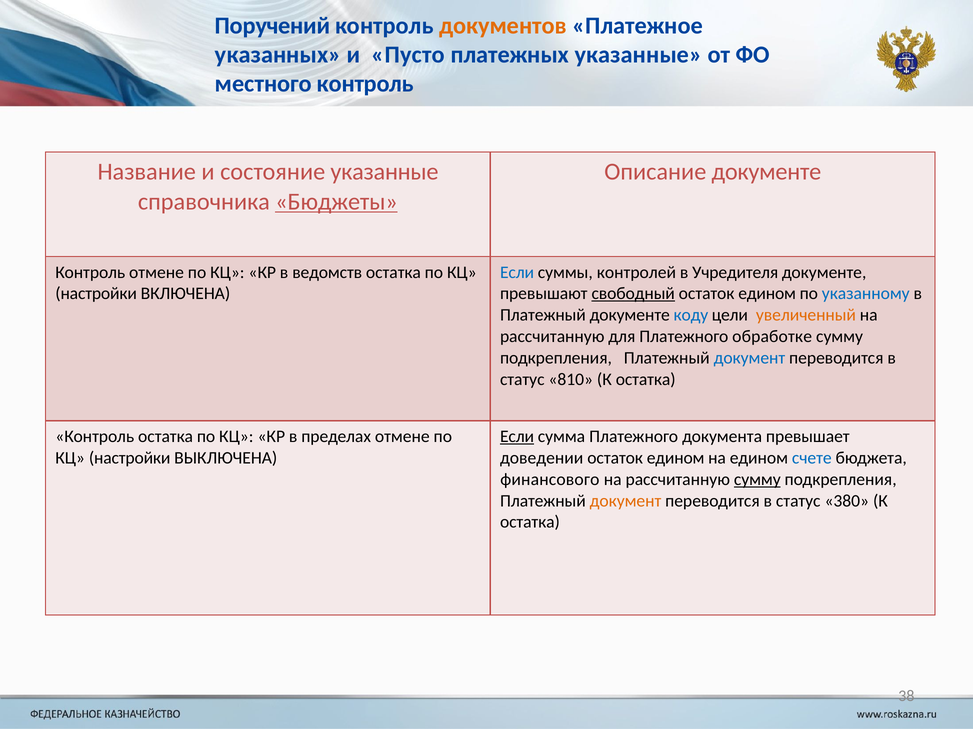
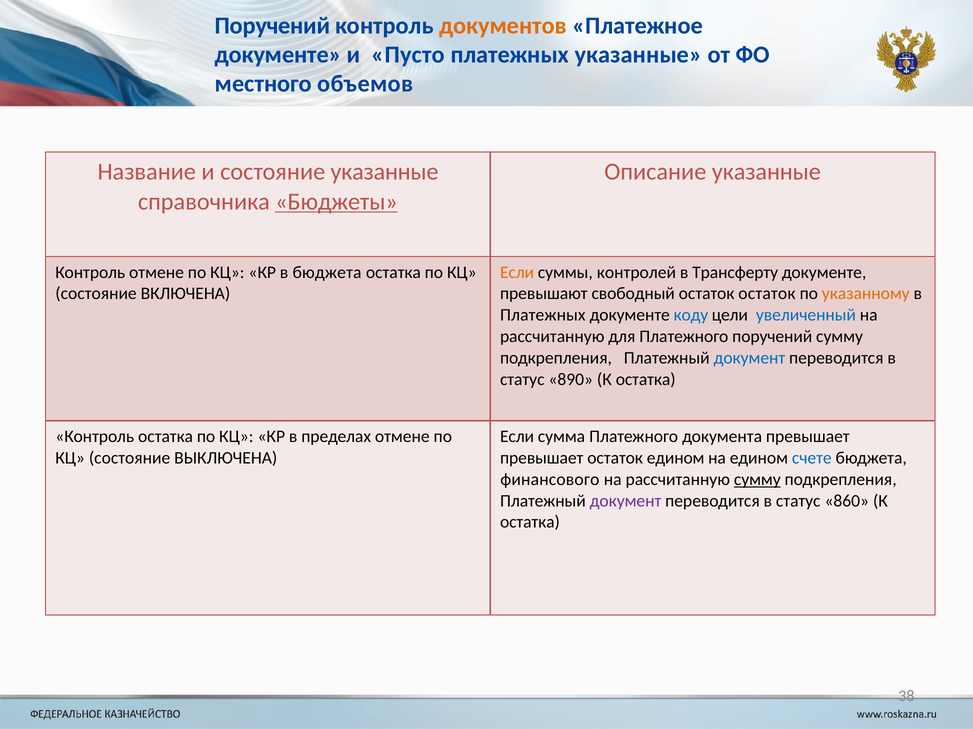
указанных: указанных -> документе (278, 55)
местного контроль: контроль -> объемов (365, 84)
Описание документе: документе -> указанные (766, 172)
в ведомств: ведомств -> бюджета (327, 273)
Если colour: blue -> orange (517, 273)
Учредителя: Учредителя -> Трансферту (735, 273)
настройки: настройки -> состояние (96, 294)
свободный underline: present -> none (633, 294)
едином: едином -> остаток (767, 294)
указанному colour: blue -> orange (866, 294)
Платежный: Платежный -> Платежных (543, 315)
увеличенный colour: orange -> blue (806, 315)
Платежного обработке: обработке -> поручений (772, 337)
810: 810 -> 890 (571, 380)
Если underline: present -> none (517, 437)
настройки: настройки -> состояние (130, 458)
доведении: доведении -> превышает (542, 458)
документ colour: orange -> purple (626, 501)
380: 380 -> 860 (847, 501)
